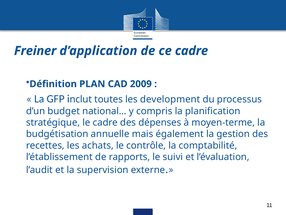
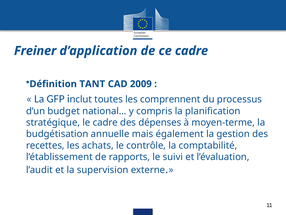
PLAN: PLAN -> TANT (92, 84)
development: development -> comprennent (170, 99)
